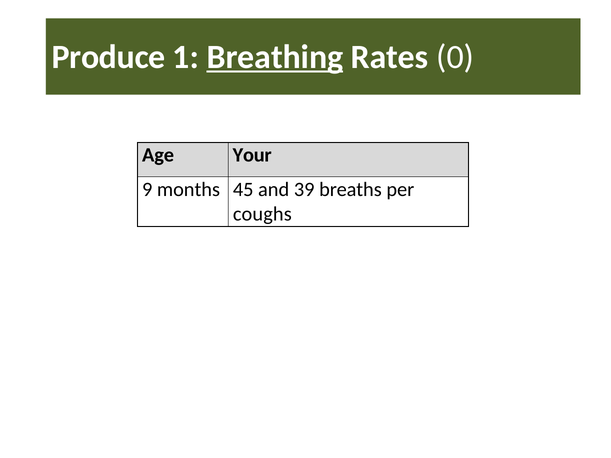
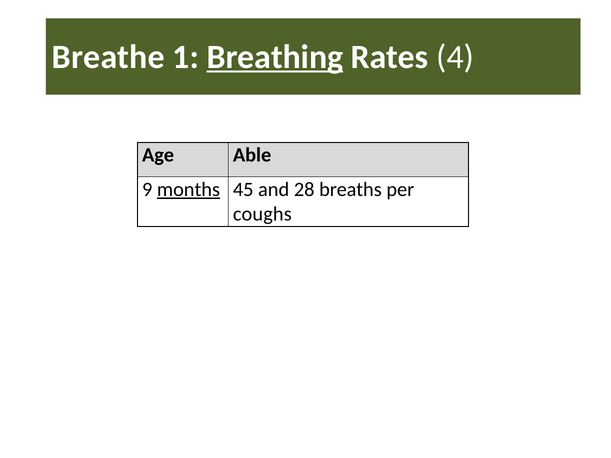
Produce: Produce -> Breathe (108, 57)
0: 0 -> 4 (455, 57)
Your: Your -> Able (252, 155)
months underline: none -> present (188, 190)
39: 39 -> 28 (304, 190)
